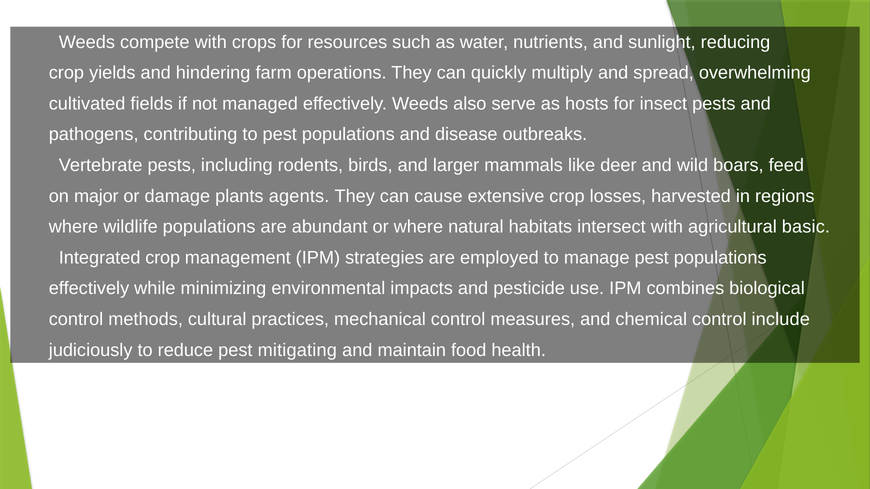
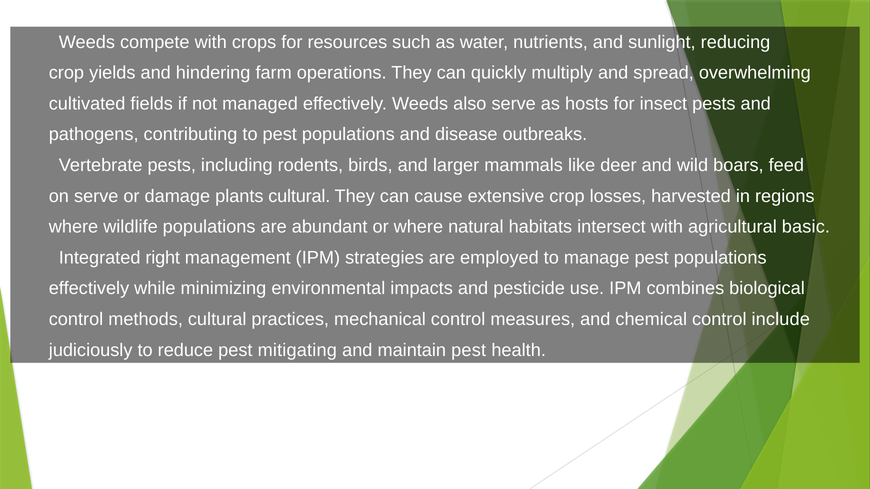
on major: major -> serve (96, 196)
plants agents: agents -> cultural (299, 196)
Integrated crop: crop -> right (163, 258)
maintain food: food -> pest (469, 350)
